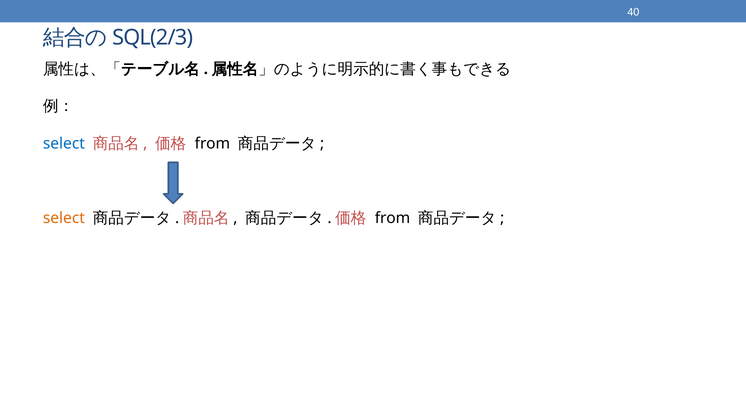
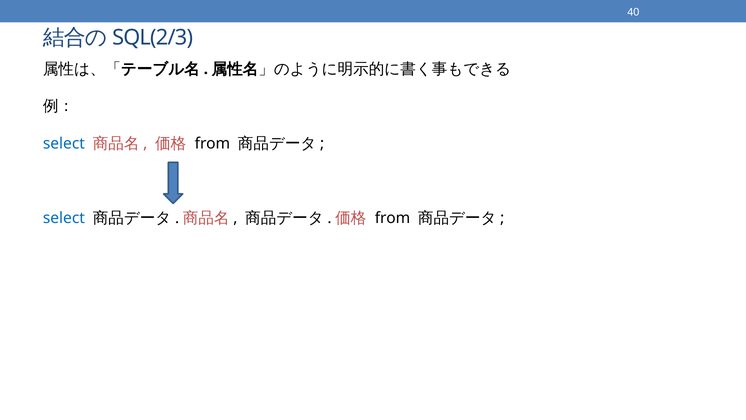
select colour: orange -> blue (64, 218)
